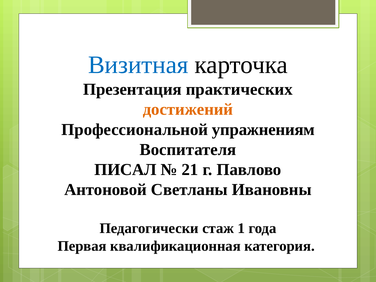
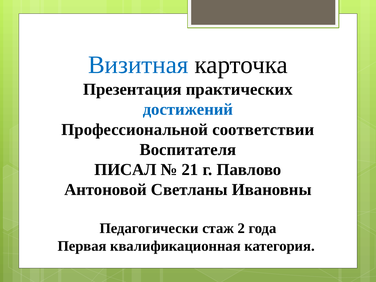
достижений colour: orange -> blue (188, 109)
упражнениям: упражнениям -> соответствии (263, 129)
1: 1 -> 2 (241, 228)
